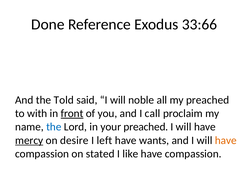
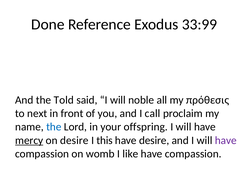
33:66: 33:66 -> 33:99 (199, 24)
my preached: preached -> πρόθεσις (208, 100)
with: with -> next (37, 113)
front underline: present -> none (72, 113)
your preached: preached -> offspring (146, 127)
left: left -> this (105, 140)
have wants: wants -> desire (154, 140)
have colour: orange -> purple (226, 140)
stated: stated -> womb (100, 154)
